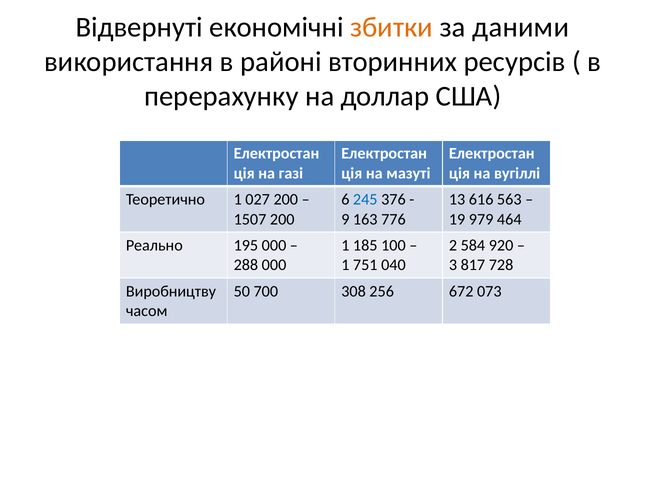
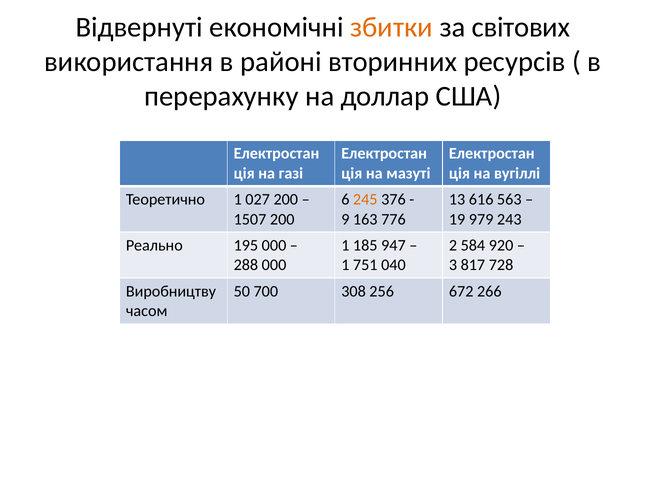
даними: даними -> світових (521, 27)
245 colour: blue -> orange (365, 200)
464: 464 -> 243 (509, 219)
100: 100 -> 947 (393, 246)
073: 073 -> 266 (489, 292)
